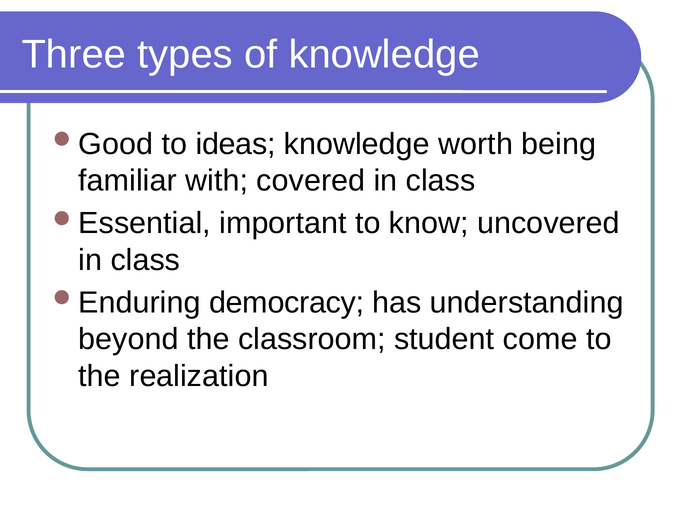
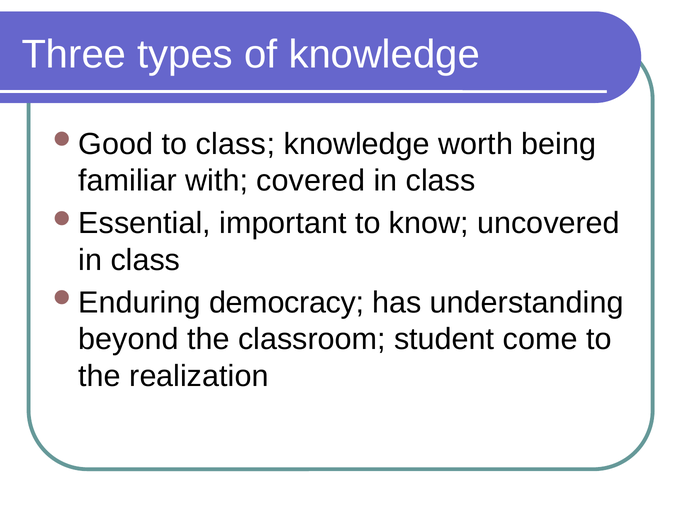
to ideas: ideas -> class (235, 144)
